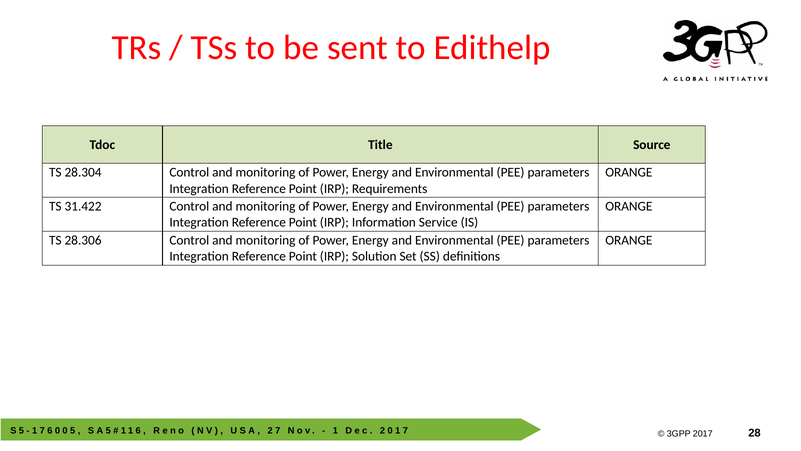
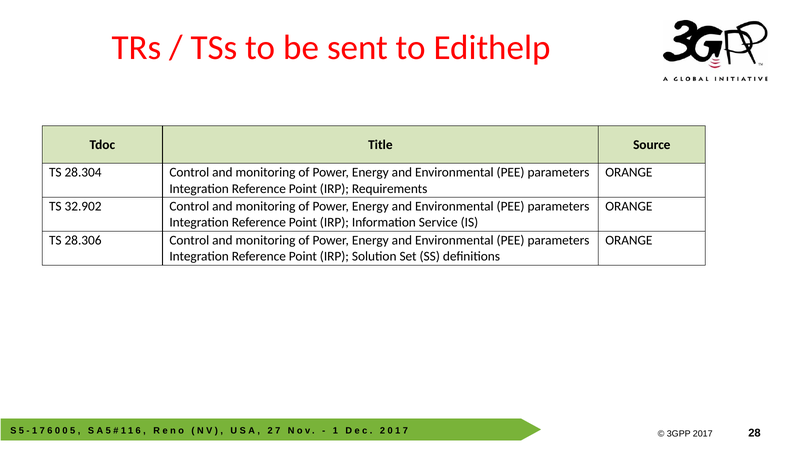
31.422: 31.422 -> 32.902 (83, 206)
